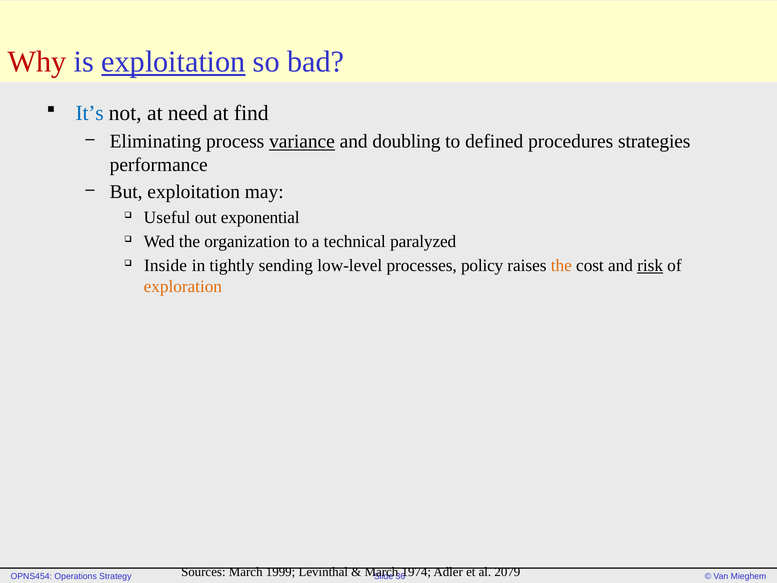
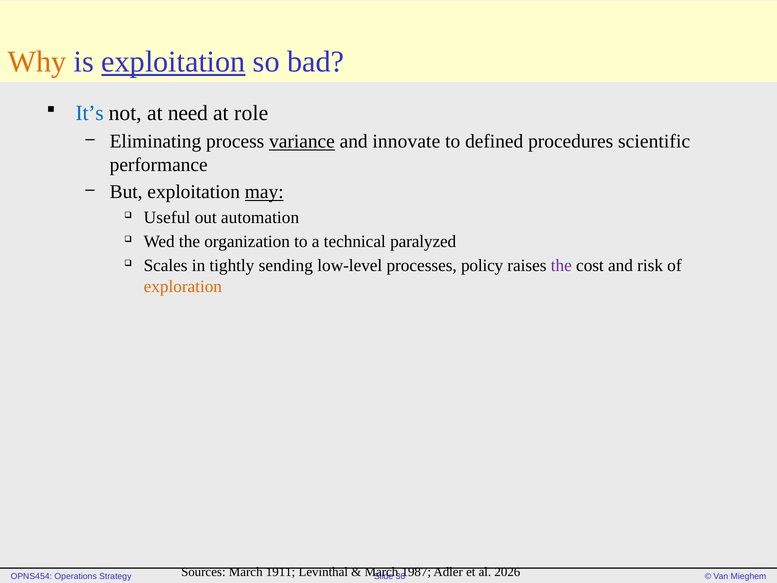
Why colour: red -> orange (37, 62)
find: find -> role (251, 113)
doubling: doubling -> innovate (406, 141)
strategies: strategies -> scientific (654, 141)
may underline: none -> present (264, 192)
exponential: exponential -> automation (260, 217)
Inside: Inside -> Scales (166, 266)
the colour: orange -> purple (561, 266)
risk underline: present -> none (650, 266)
1999: 1999 -> 1911 (281, 572)
1974: 1974 -> 1987 (416, 572)
2079: 2079 -> 2026 (507, 572)
